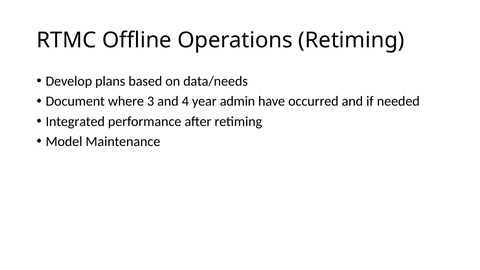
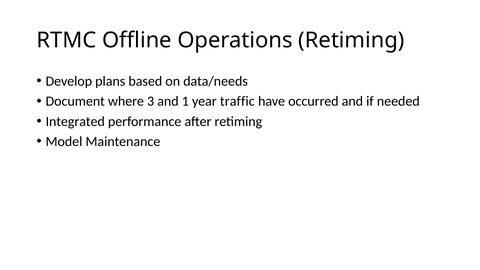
4: 4 -> 1 (185, 101)
admin: admin -> traffic (237, 101)
